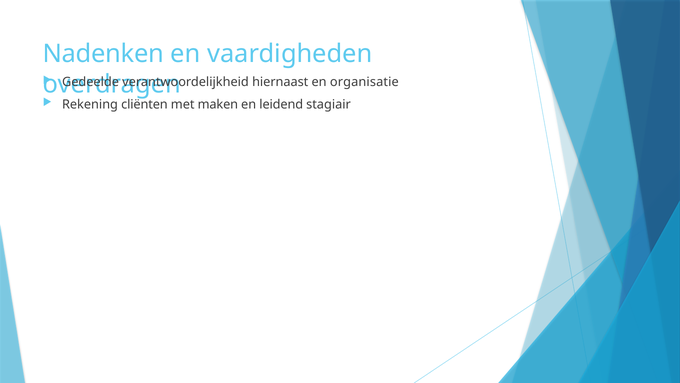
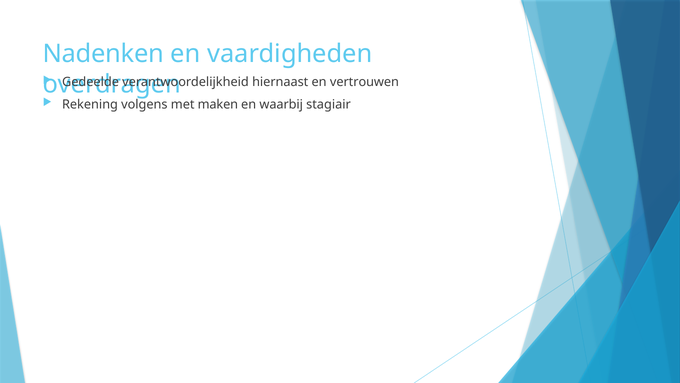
organisatie: organisatie -> vertrouwen (364, 82)
cliënten: cliënten -> volgens (144, 104)
leidend: leidend -> waarbij (281, 104)
